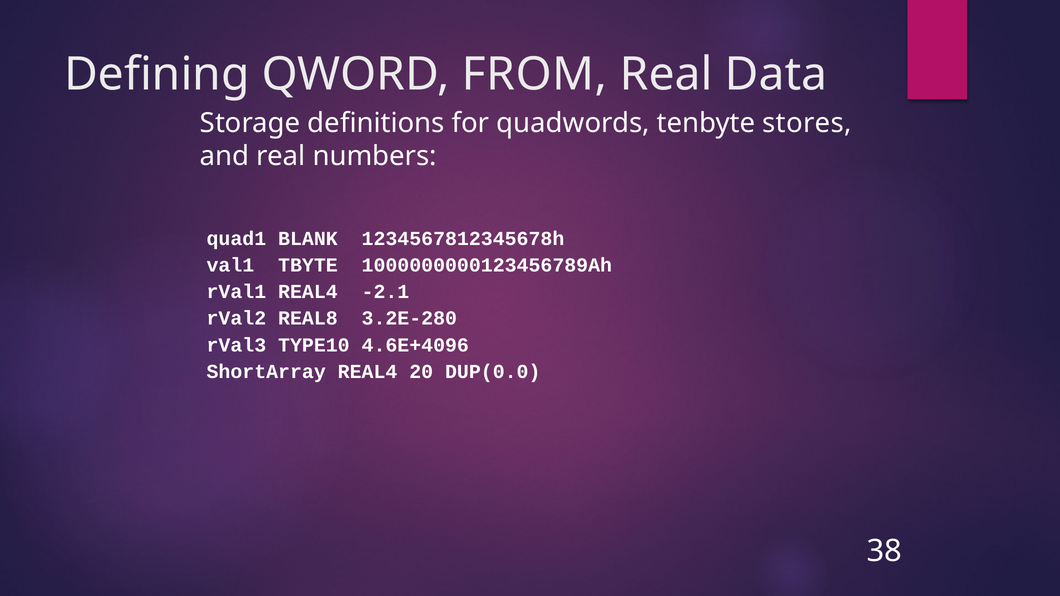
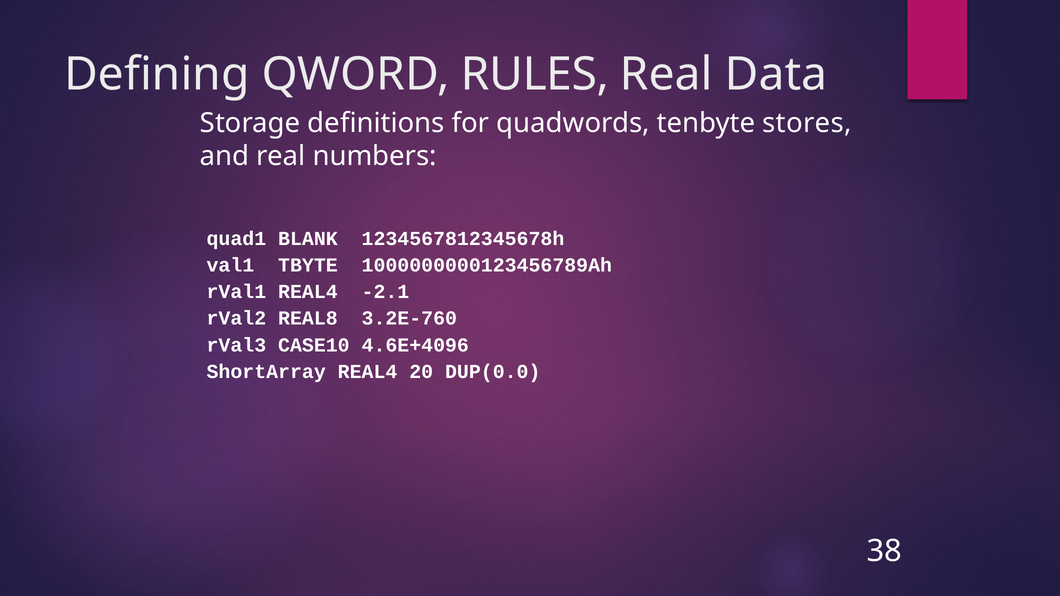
FROM: FROM -> RULES (535, 74)
3.2E-280: 3.2E-280 -> 3.2E-760 (409, 319)
TYPE10: TYPE10 -> CASE10 (314, 345)
